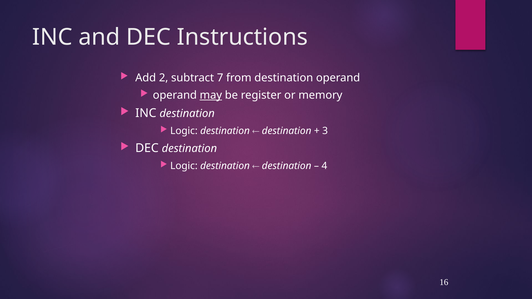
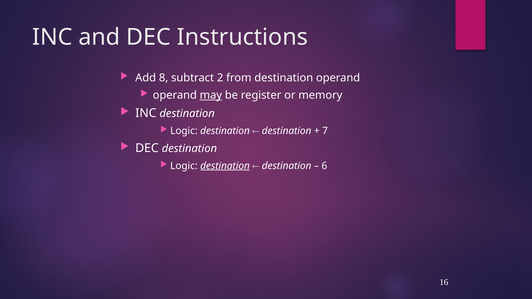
2: 2 -> 8 (164, 78)
7: 7 -> 2 (220, 78)
3: 3 -> 7 (325, 131)
destination underline: none -> present (225, 166)
4: 4 -> 6 (324, 166)
